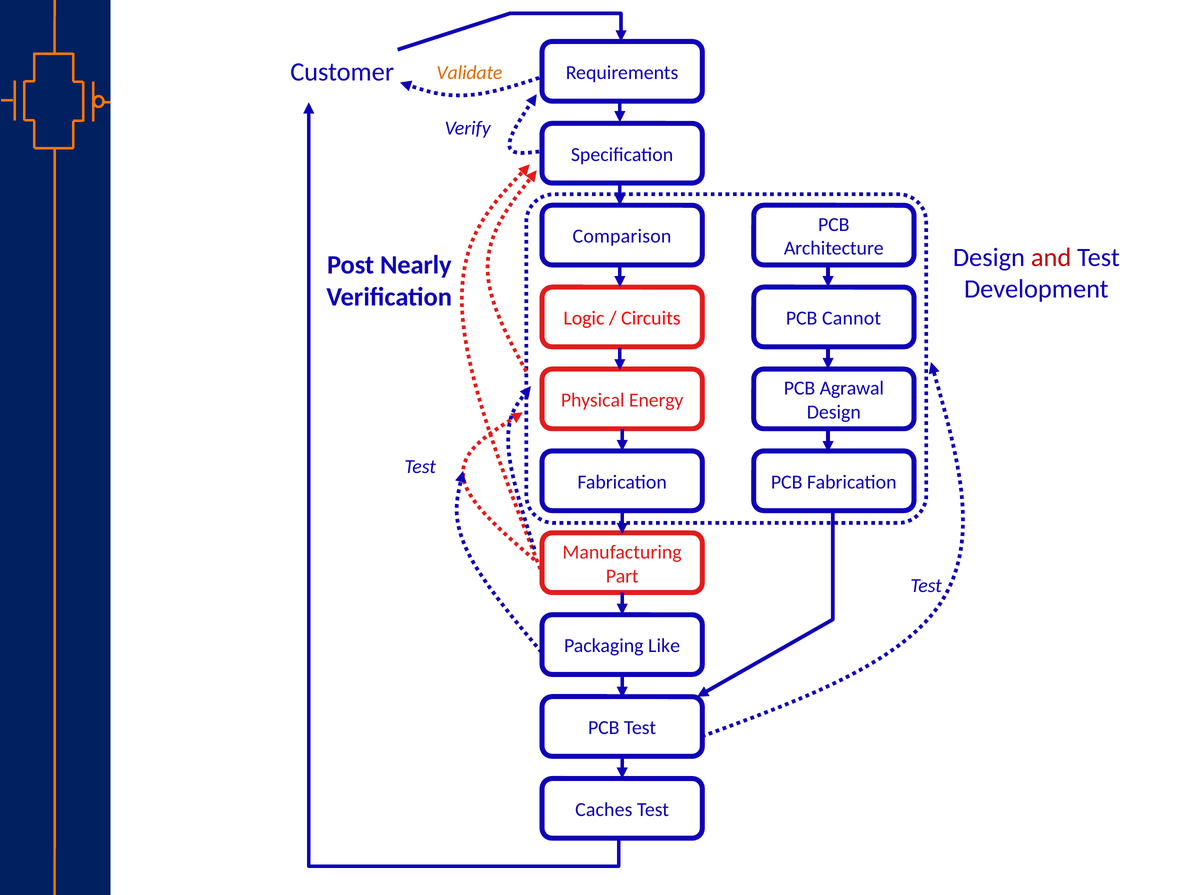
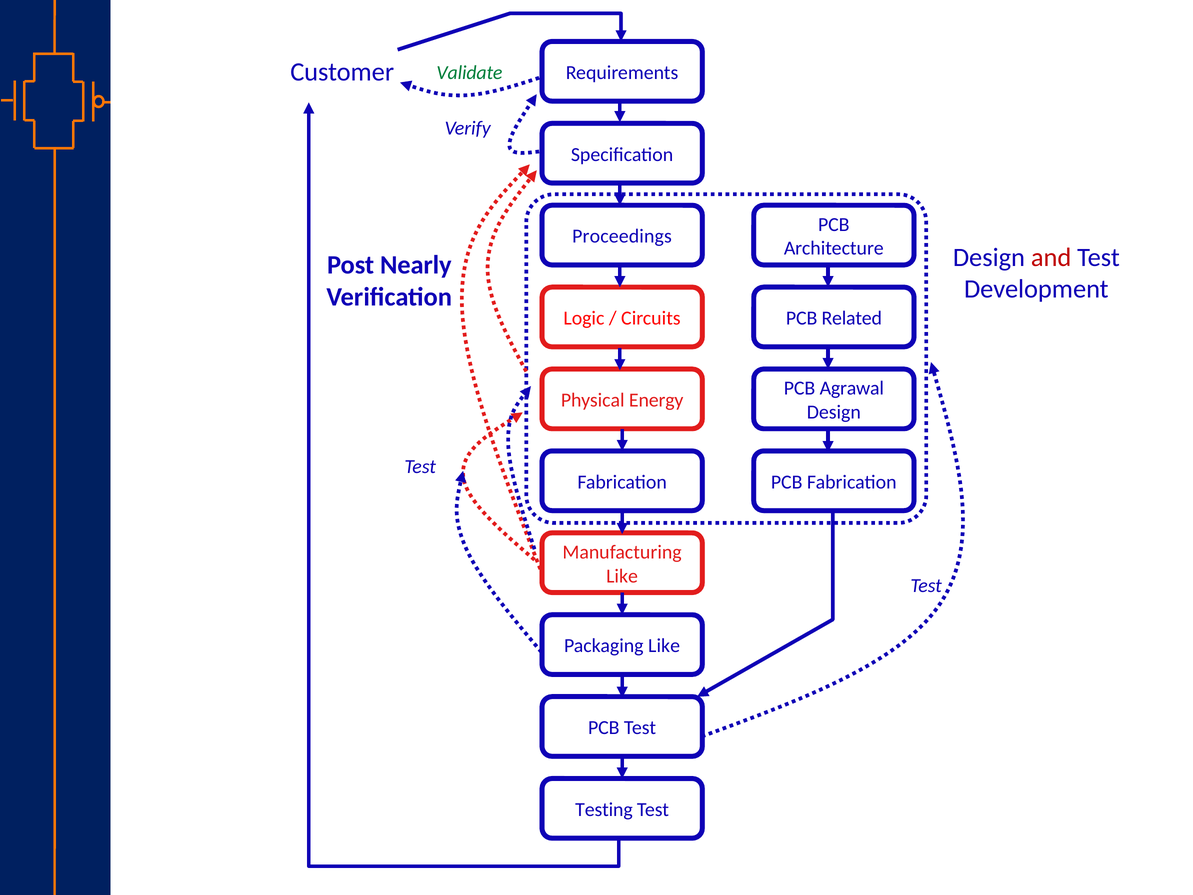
Validate colour: orange -> green (469, 73)
Comparison: Comparison -> Proceedings (622, 236)
Cannot: Cannot -> Related (852, 318)
Part: Part -> Like (622, 576)
Caches: Caches -> Testing (604, 809)
